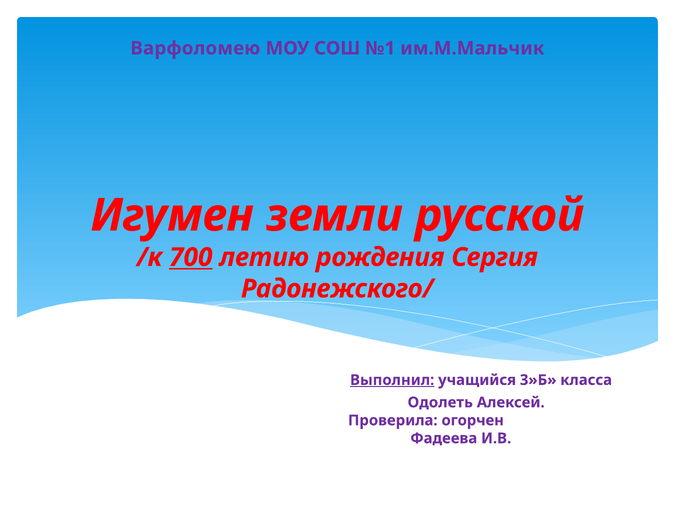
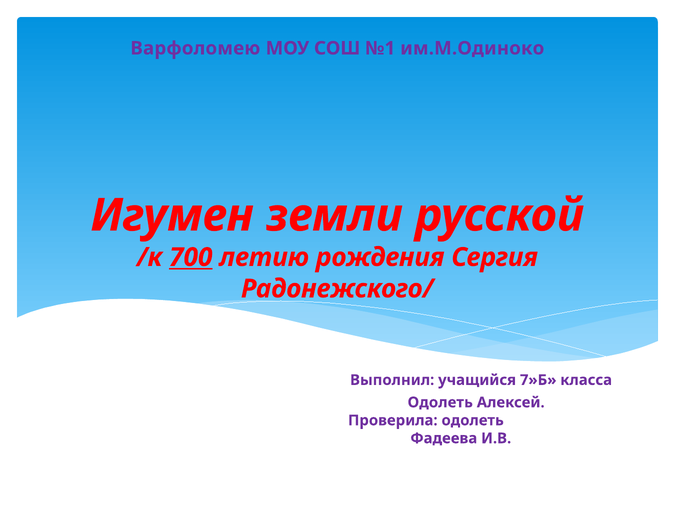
им.М.Мальчик: им.М.Мальчик -> им.М.Одиноко (472, 48)
Выполнил underline: present -> none (392, 380)
3»Б: 3»Б -> 7»Б (538, 380)
Проверила огорчен: огорчен -> одолеть (473, 421)
